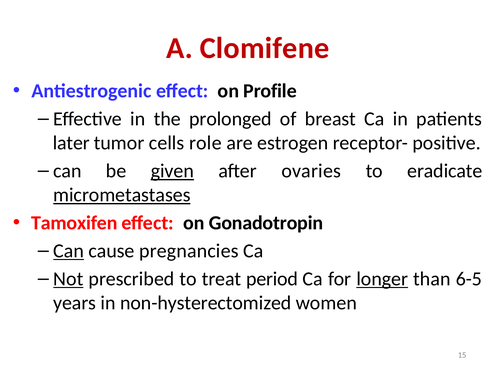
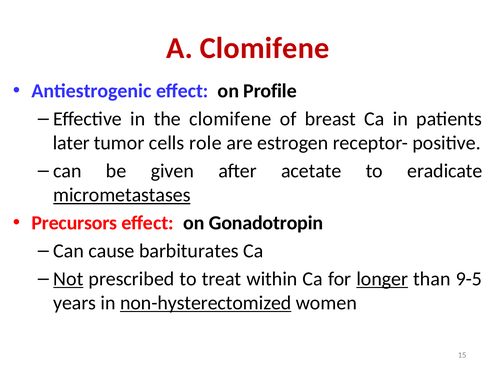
the prolonged: prolonged -> clomifene (230, 119)
given underline: present -> none (172, 171)
ovaries: ovaries -> acetate (311, 171)
Tamoxifen: Tamoxifen -> Precursors (74, 223)
Can underline: present -> none (69, 251)
pregnancies: pregnancies -> barbiturates (189, 251)
period: period -> within (272, 279)
6-5: 6-5 -> 9-5 (469, 279)
non-hysterectomized underline: none -> present (206, 303)
